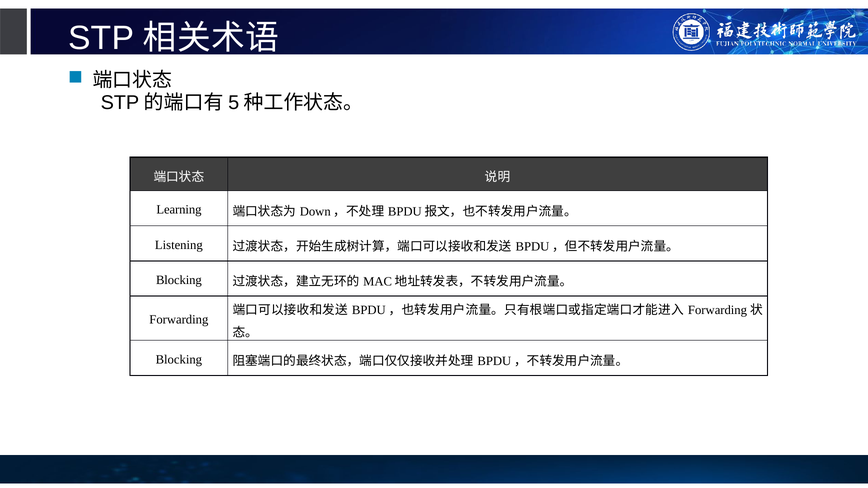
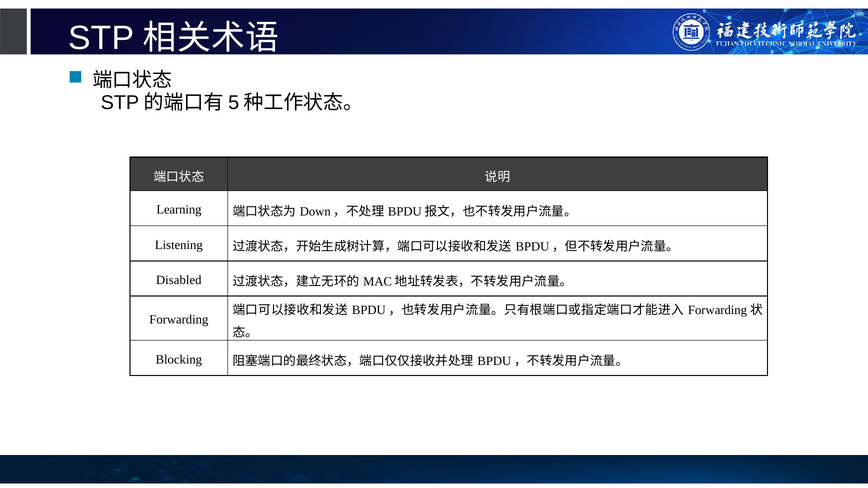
Blocking: Blocking -> Disabled (179, 280)
